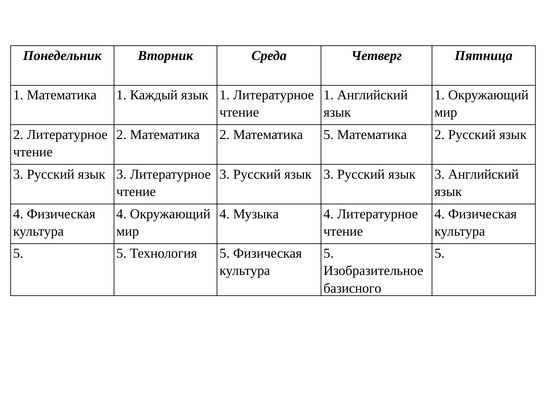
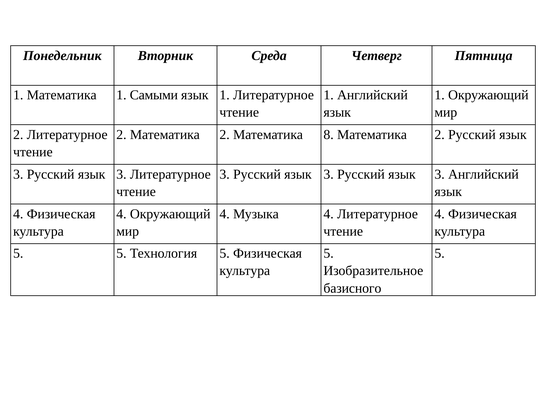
Каждый: Каждый -> Самыми (154, 95)
Математика 5: 5 -> 8 (329, 135)
